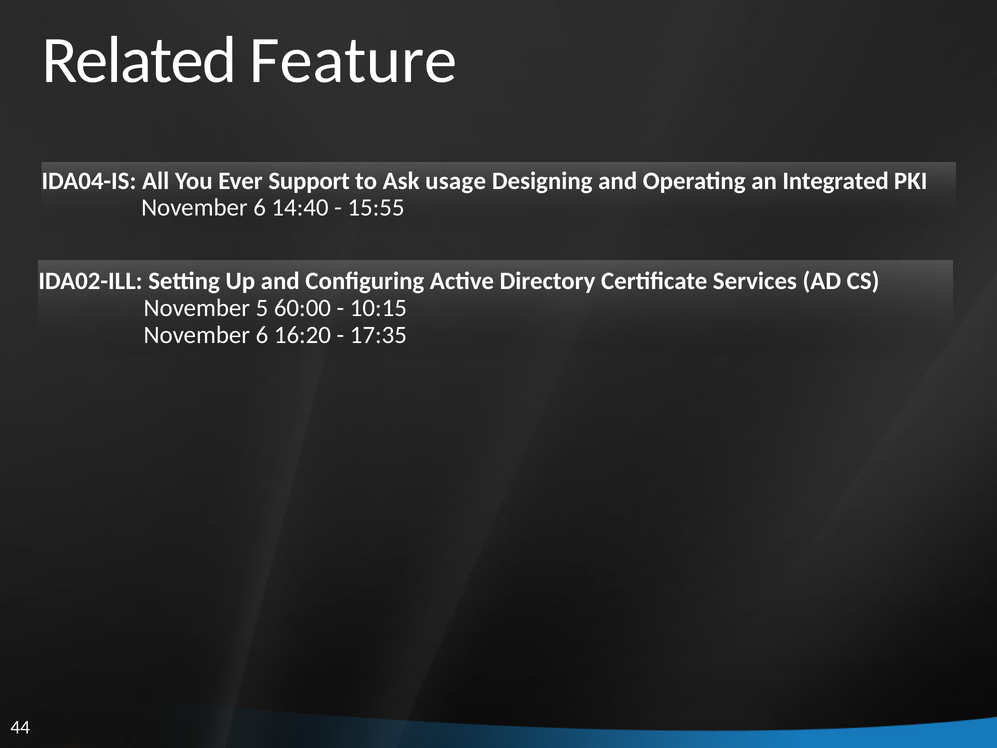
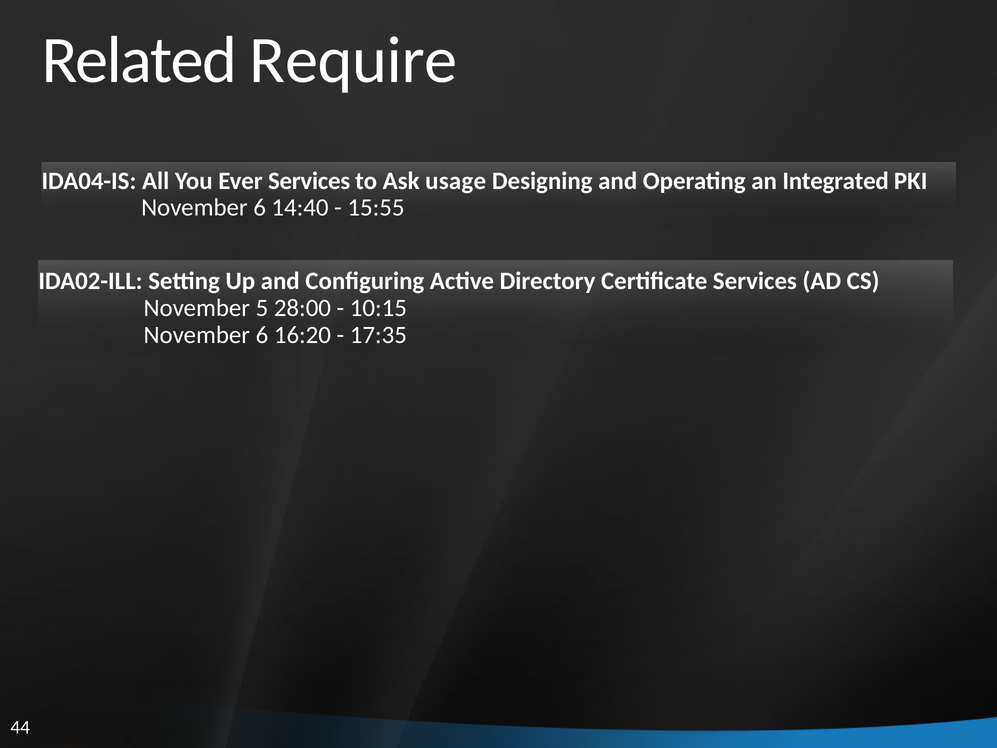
Feature: Feature -> Require (353, 60)
Ever Support: Support -> Services (309, 181)
60:00: 60:00 -> 28:00 (302, 308)
